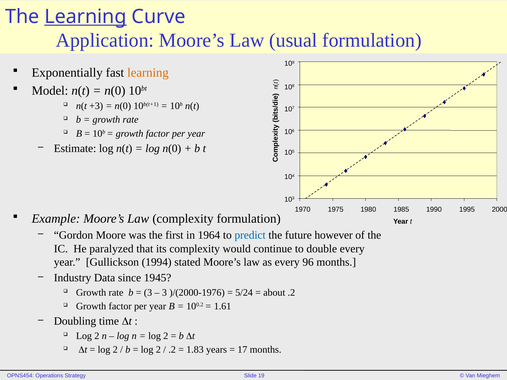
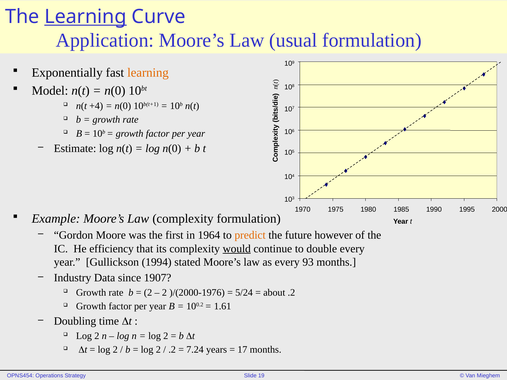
+3: +3 -> +4 (96, 106)
predict colour: blue -> orange (250, 235)
paralyzed: paralyzed -> efficiency (112, 249)
would underline: none -> present (237, 249)
96: 96 -> 93 (308, 262)
1945: 1945 -> 1907 (158, 278)
3: 3 -> 2 (148, 293)
3: 3 -> 2 (164, 293)
1.83: 1.83 -> 7.24 (195, 350)
